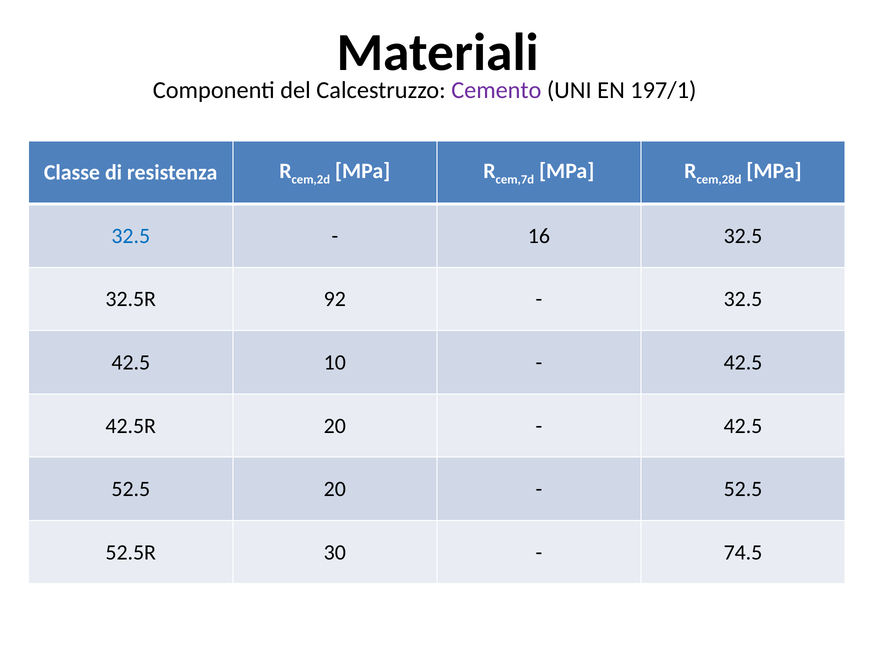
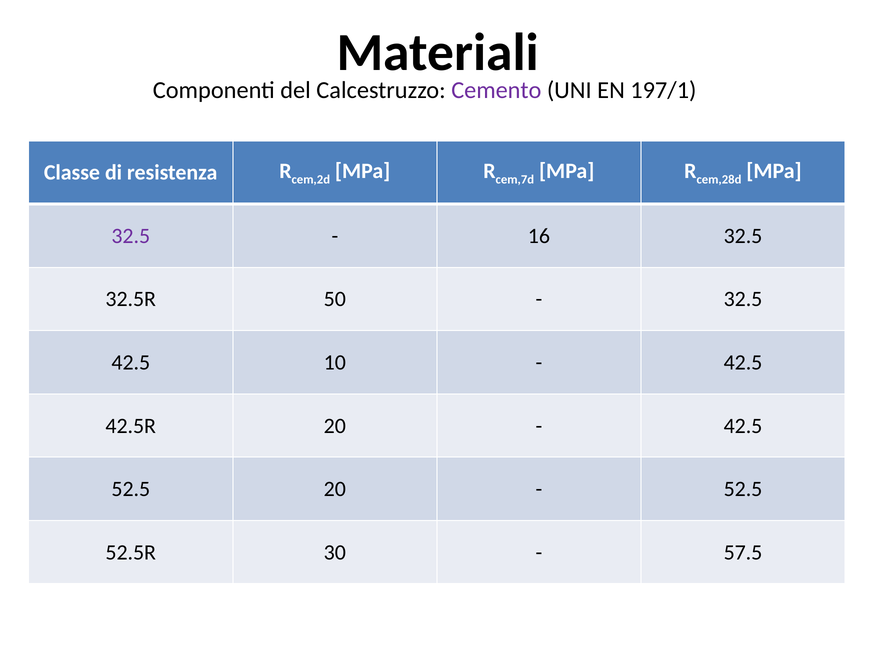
32.5 colour: blue -> purple (131, 236)
92: 92 -> 50 (335, 299)
74.5: 74.5 -> 57.5 (743, 552)
